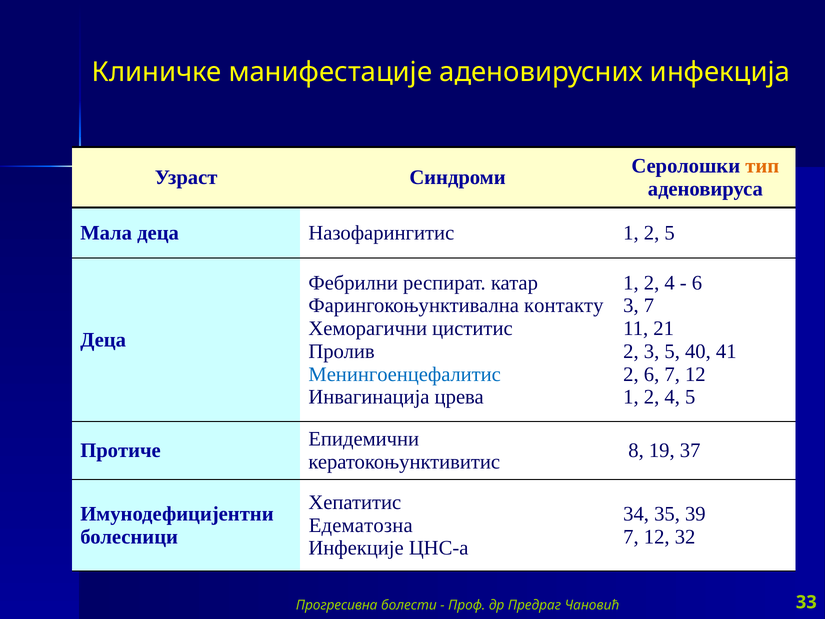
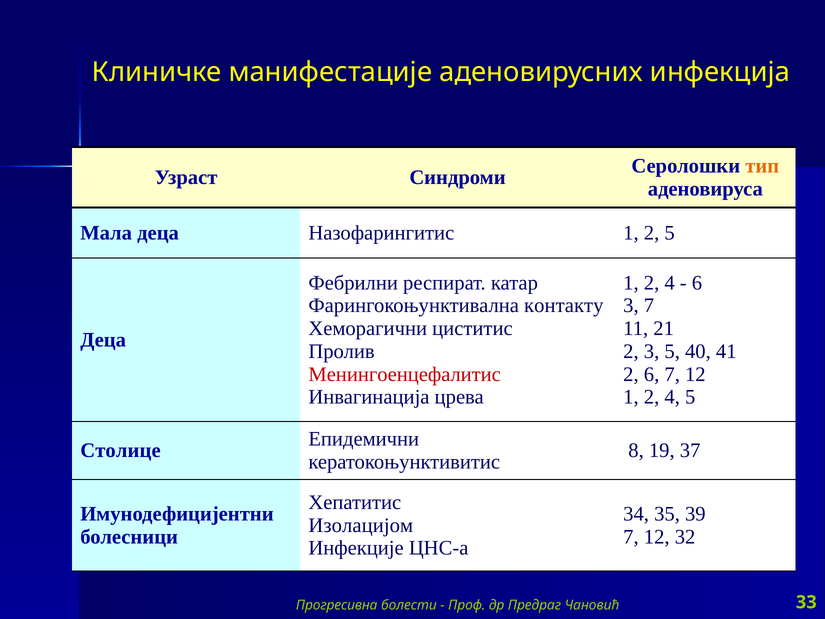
Менингоенцефалитис colour: blue -> red (405, 374)
Протиче: Протиче -> Столице (120, 450)
Едематозна: Едематозна -> Изолацијом (361, 525)
